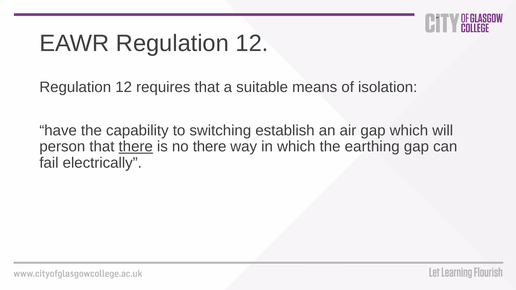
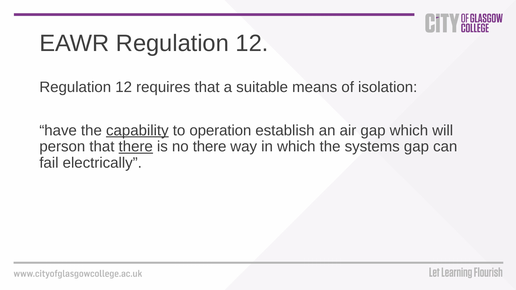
capability underline: none -> present (137, 131)
switching: switching -> operation (220, 131)
earthing: earthing -> systems (372, 147)
